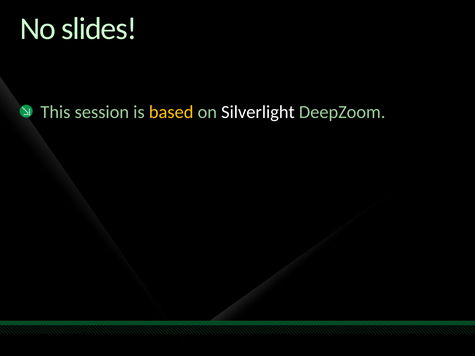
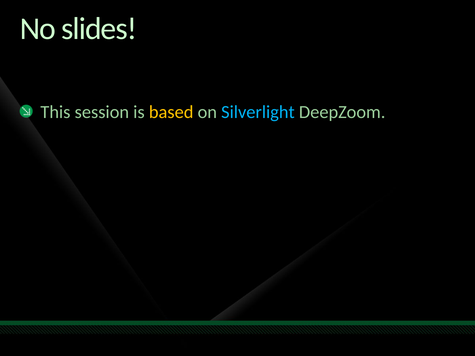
Silverlight colour: white -> light blue (258, 112)
